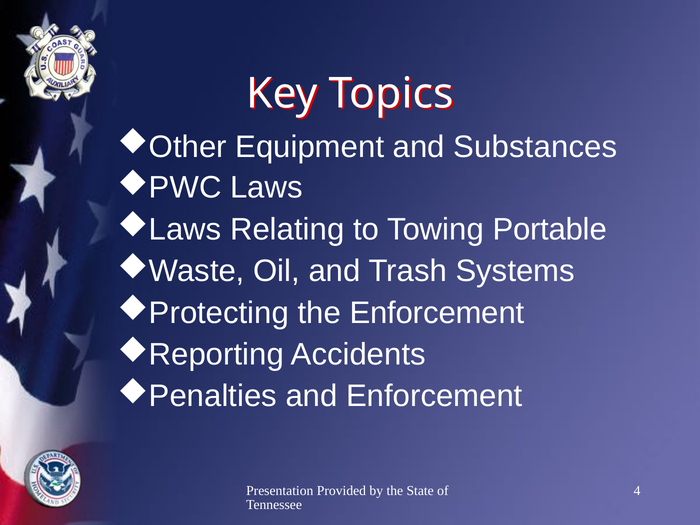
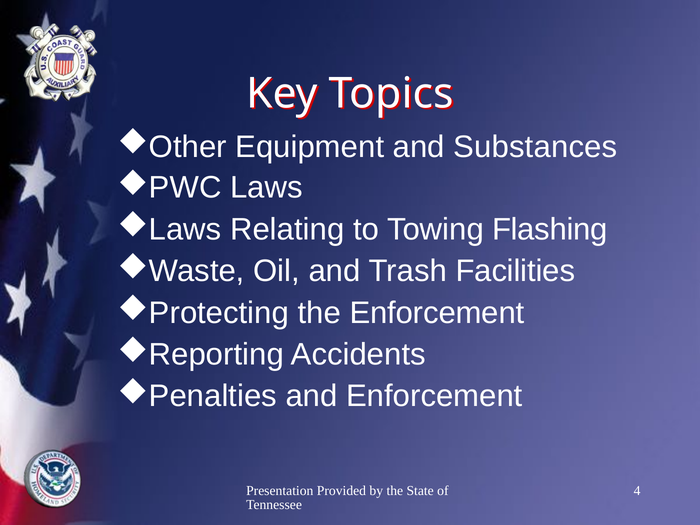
Portable: Portable -> Flashing (550, 229)
Systems: Systems -> Facilities (515, 271)
